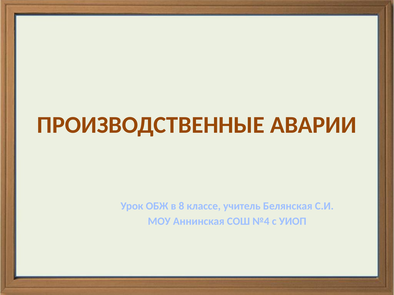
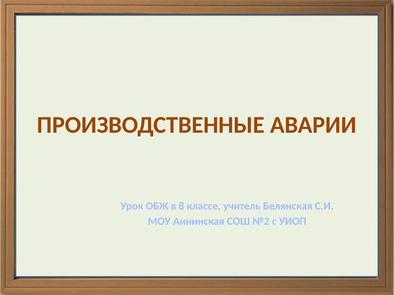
№4: №4 -> №2 (261, 222)
